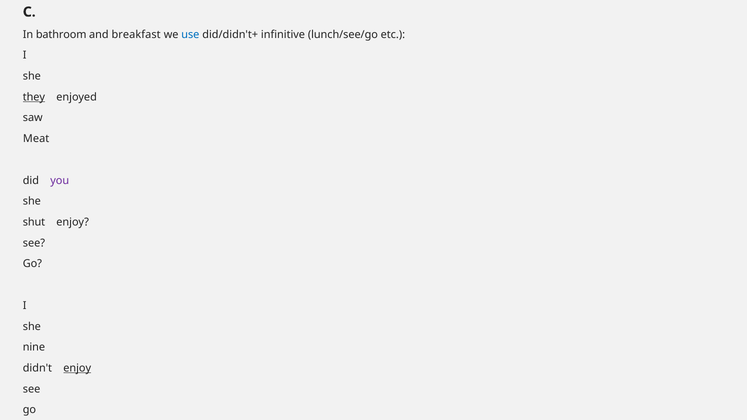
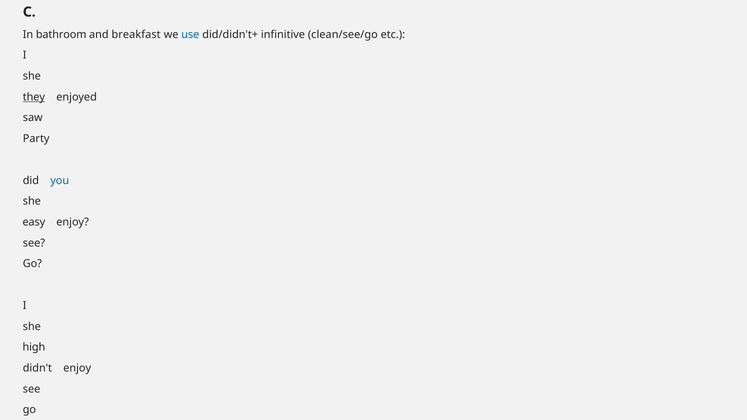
lunch/see/go: lunch/see/go -> clean/see/go (343, 34)
Meat: Meat -> Party (36, 139)
you colour: purple -> blue (60, 181)
shut: shut -> easy (34, 222)
nine: nine -> high (34, 347)
enjoy underline: present -> none (77, 368)
